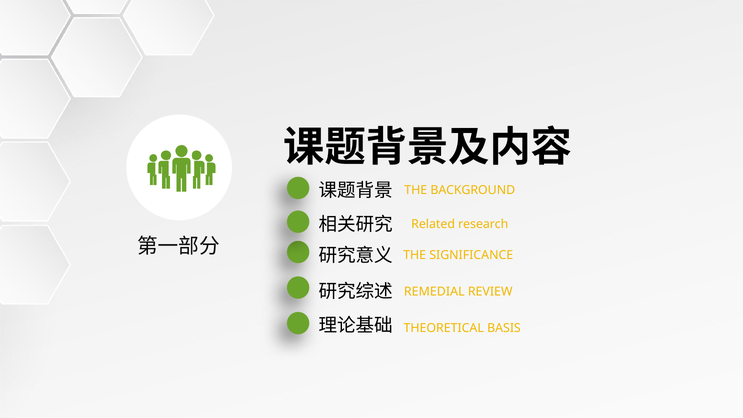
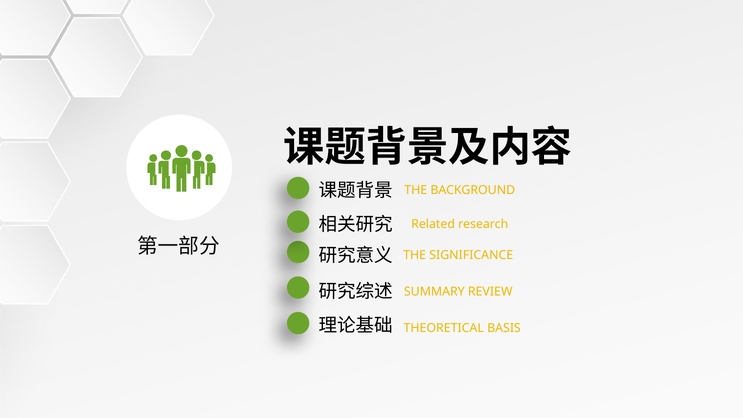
REMEDIAL: REMEDIAL -> SUMMARY (434, 292)
